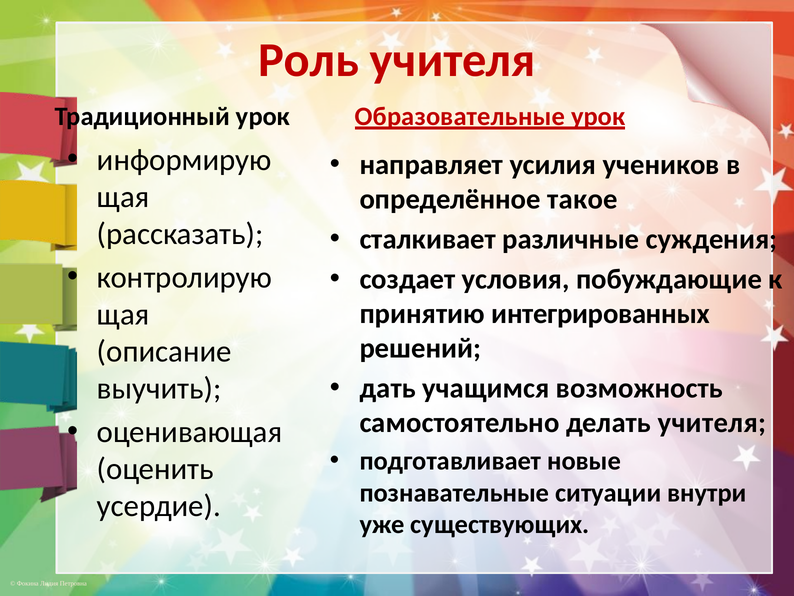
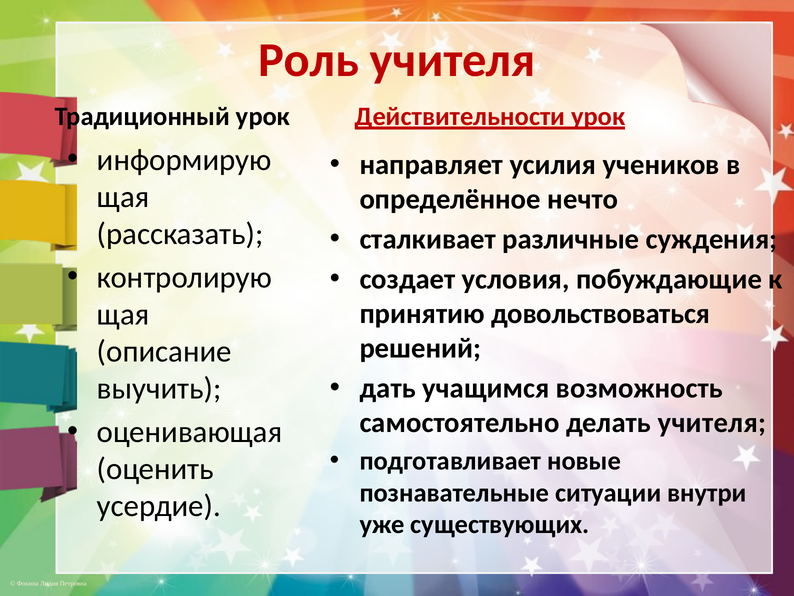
Образовательные: Образовательные -> Действительности (460, 116)
такое: такое -> нечто (583, 199)
интегрированных: интегрированных -> довольствоваться (601, 314)
